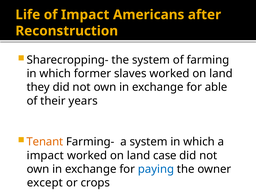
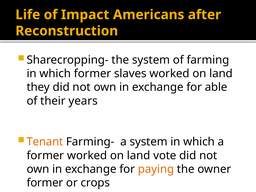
impact: impact -> former (45, 155)
case: case -> vote (165, 155)
paying colour: blue -> orange (156, 169)
except: except -> former (45, 183)
